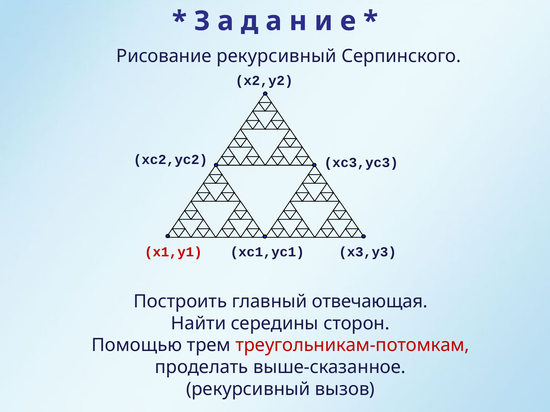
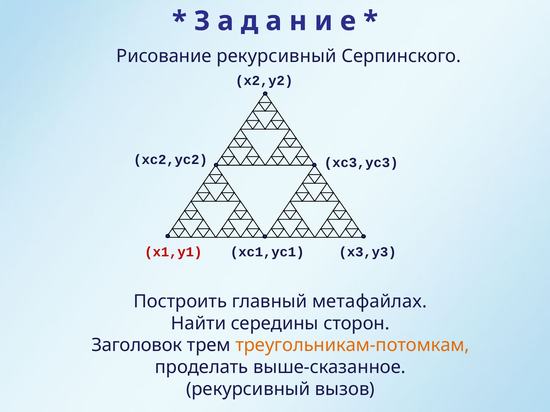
отвечающая: отвечающая -> метафайлах (370, 302)
Помощью: Помощью -> Заголовок (137, 346)
треугольникам-потомкам colour: red -> orange (352, 346)
